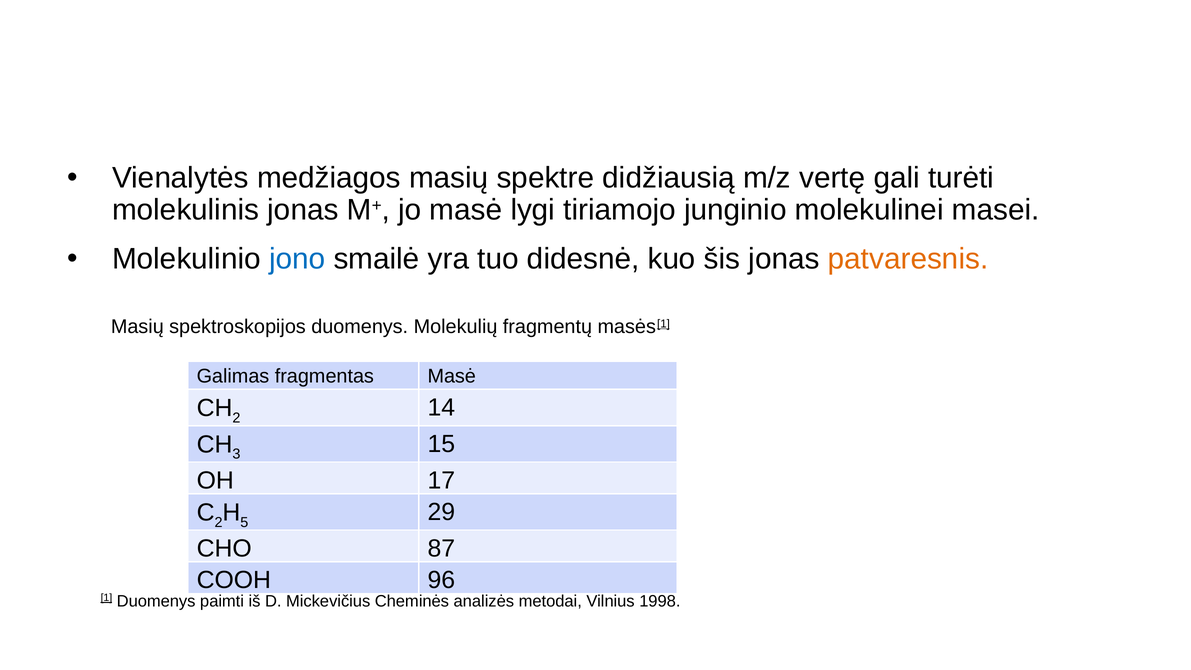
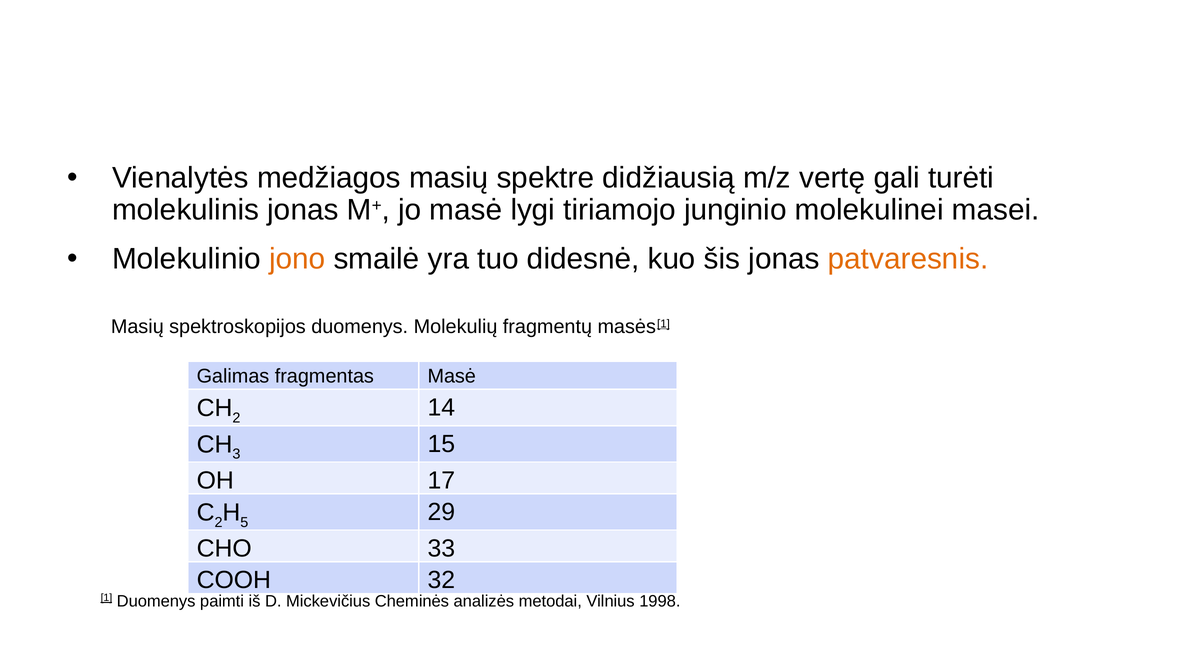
jono colour: blue -> orange (297, 259)
87: 87 -> 33 (441, 548)
96: 96 -> 32 (441, 580)
